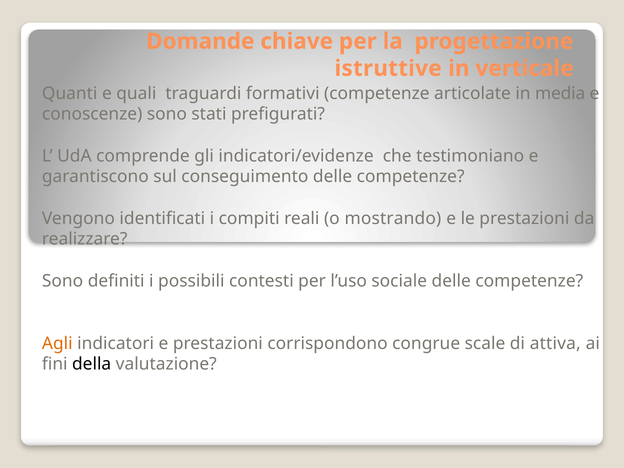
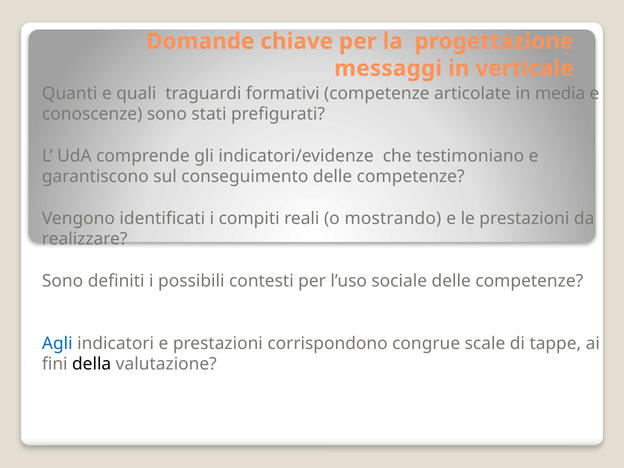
istruttive: istruttive -> messaggi (388, 68)
Agli colour: orange -> blue (57, 343)
attiva: attiva -> tappe (555, 343)
